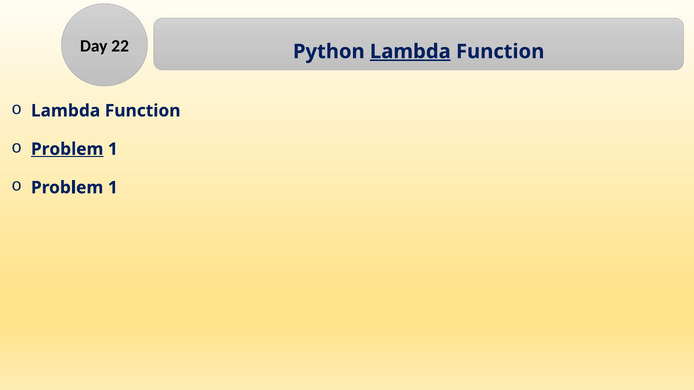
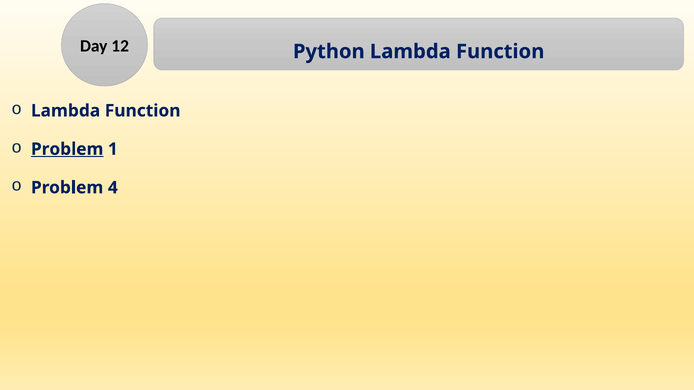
22: 22 -> 12 (120, 46)
Lambda underline: present -> none (410, 52)
1: 1 -> 4 (113, 188)
